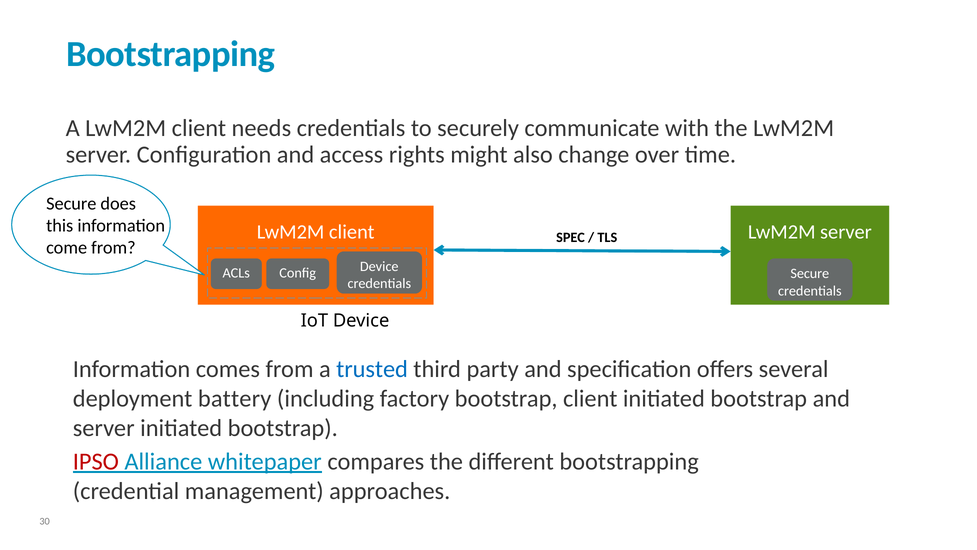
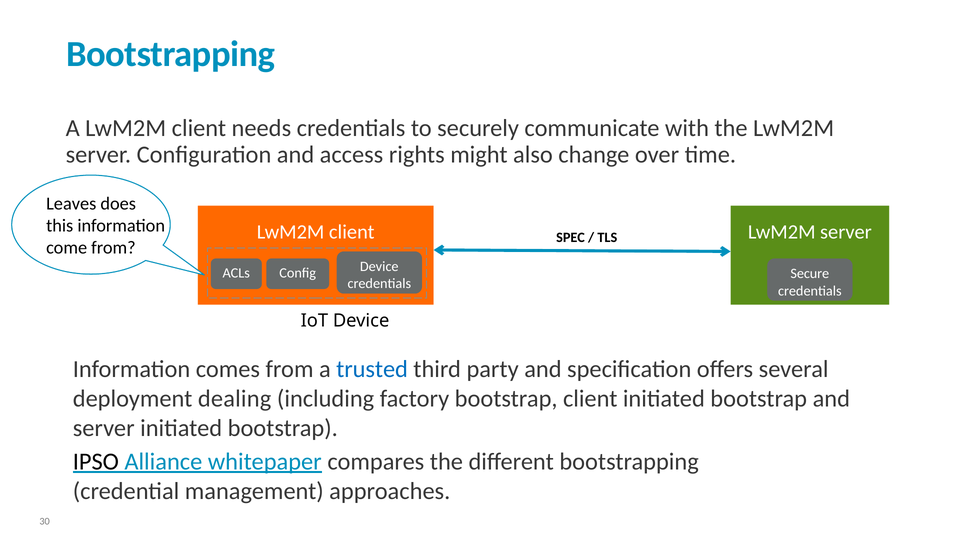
Secure: Secure -> Leaves (71, 203)
battery: battery -> dealing (235, 398)
IPSO colour: red -> black (96, 461)
